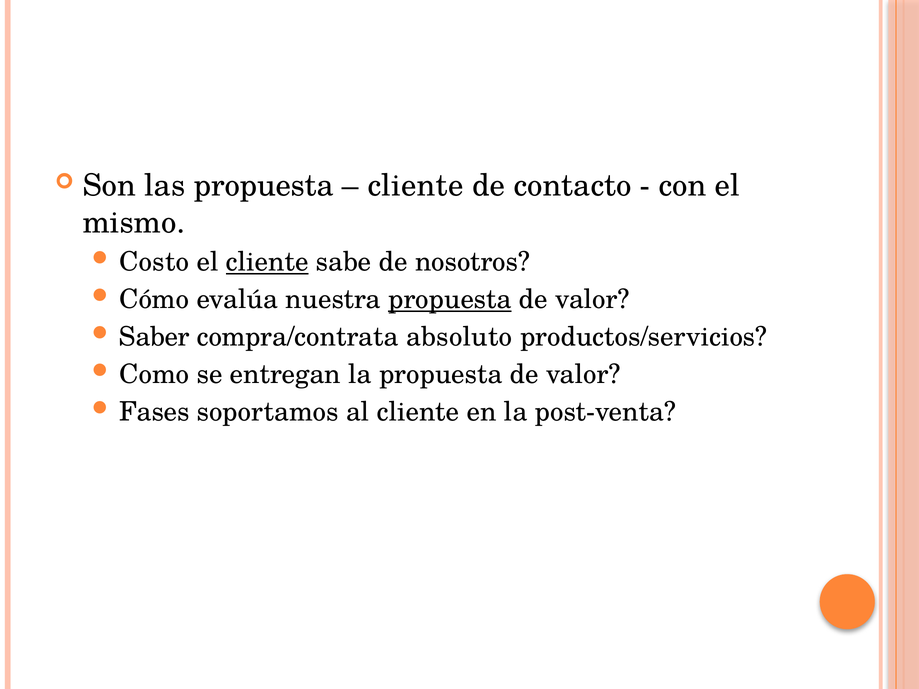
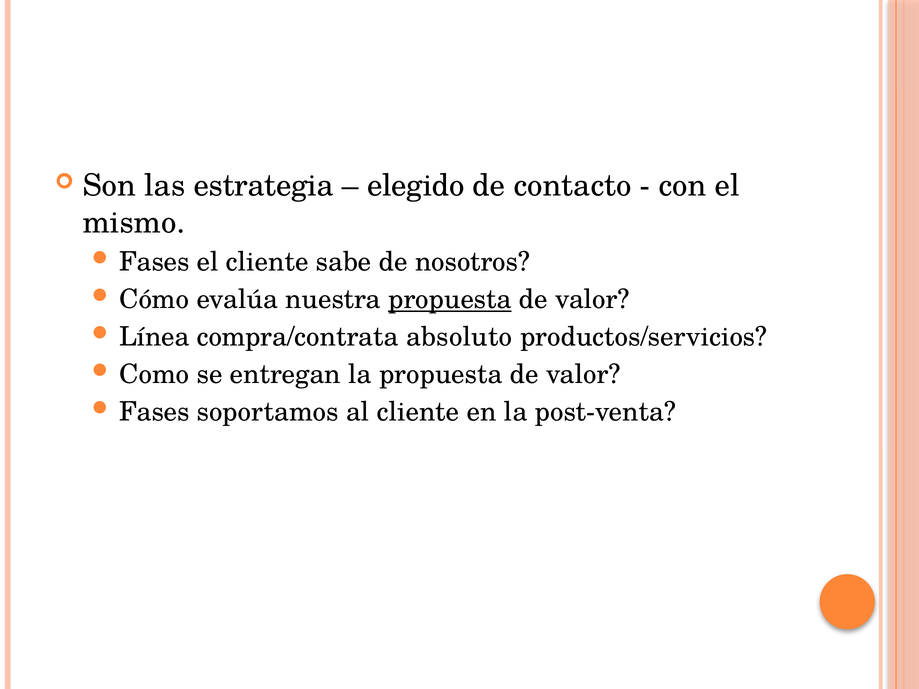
las propuesta: propuesta -> estrategia (264, 186)
cliente: cliente -> elegido (416, 186)
Costo: Costo -> Fases (154, 262)
cliente underline: present -> none (267, 262)
Saber: Saber -> Línea (154, 337)
